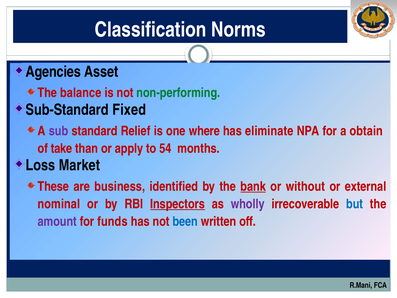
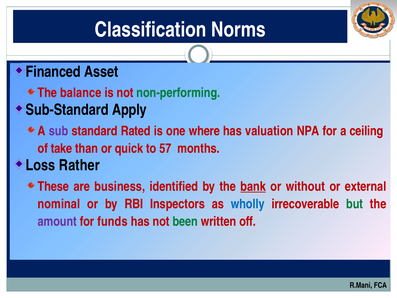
Agencies: Agencies -> Financed (53, 72)
Fixed: Fixed -> Apply (129, 110)
Relief: Relief -> Rated (136, 131)
eliminate: eliminate -> valuation (269, 131)
obtain: obtain -> ceiling (366, 131)
apply: apply -> quick (129, 148)
54: 54 -> 57 (165, 148)
Market: Market -> Rather (79, 165)
Inspectors underline: present -> none (178, 204)
wholly colour: purple -> blue (248, 204)
but colour: blue -> green (355, 204)
been colour: blue -> green (185, 221)
